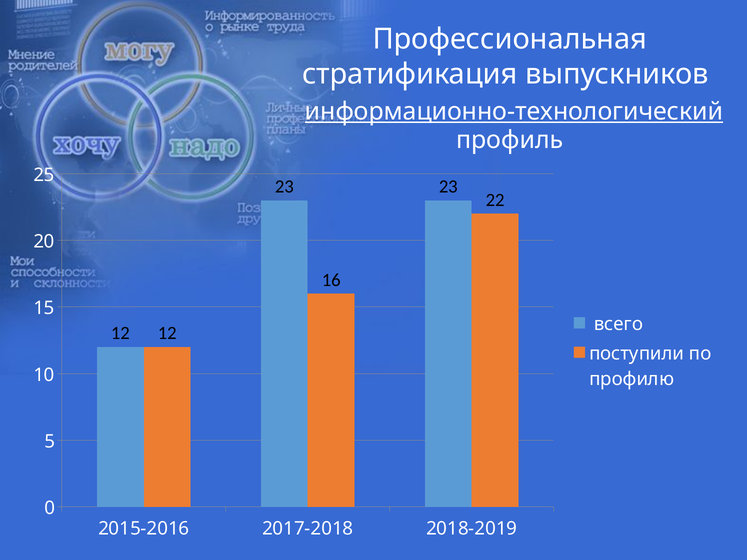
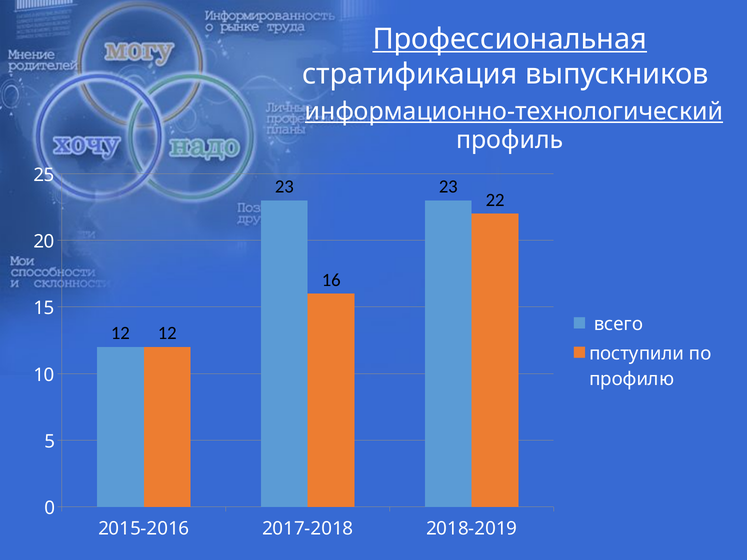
Профессиональная underline: none -> present (510, 39)
